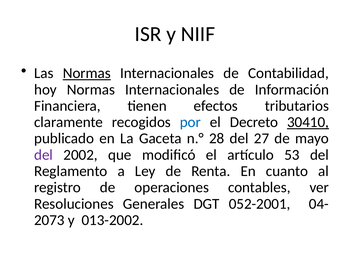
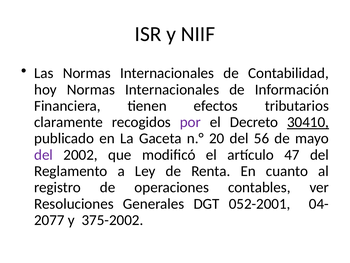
Normas underline: present -> none (87, 73)
por colour: blue -> purple (190, 122)
28: 28 -> 20 (217, 138)
27: 27 -> 56 (262, 138)
53: 53 -> 47 (292, 155)
2073: 2073 -> 2077 (49, 220)
013-2002: 013-2002 -> 375-2002 (112, 220)
